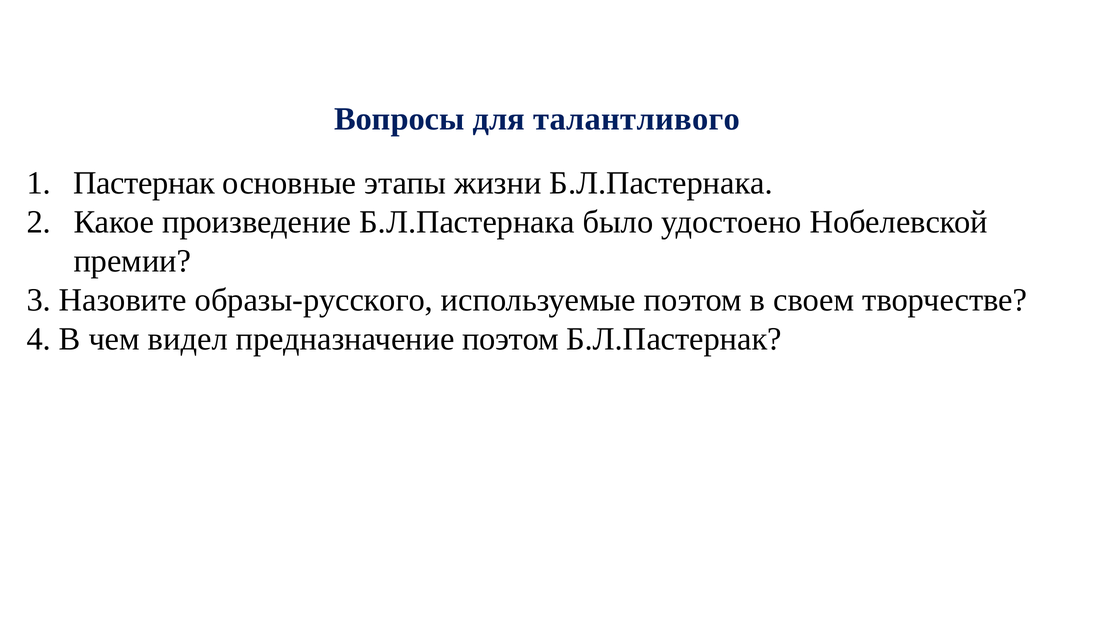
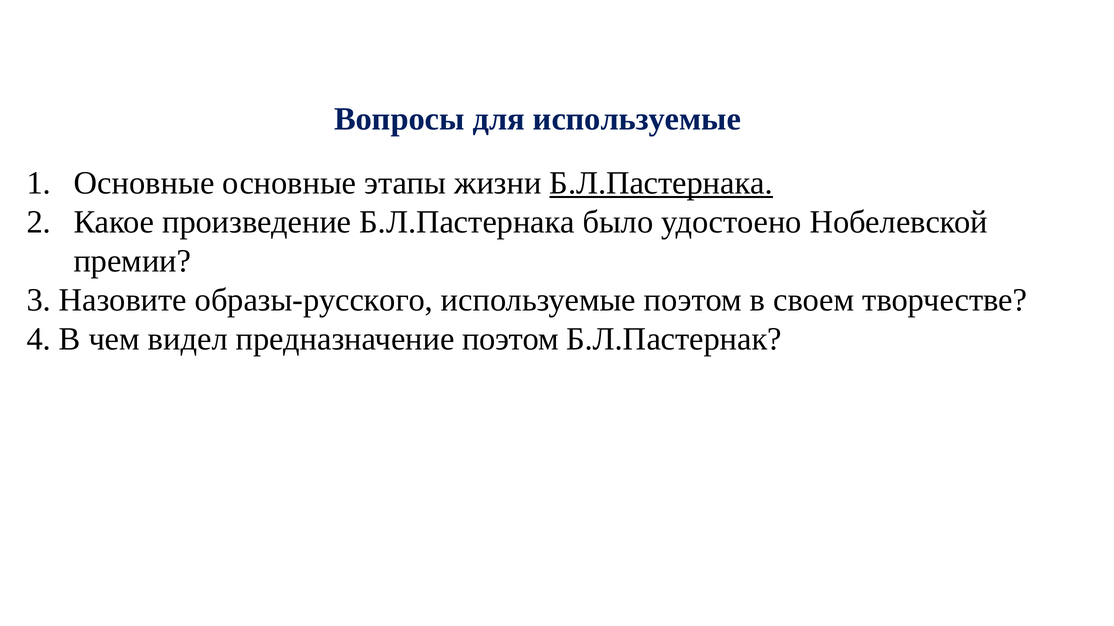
для талантливого: талантливого -> используемые (637, 119)
Пастернак: Пастернак -> Основные (144, 183)
Б.Л.Пастернака underline: none -> present (661, 183)
